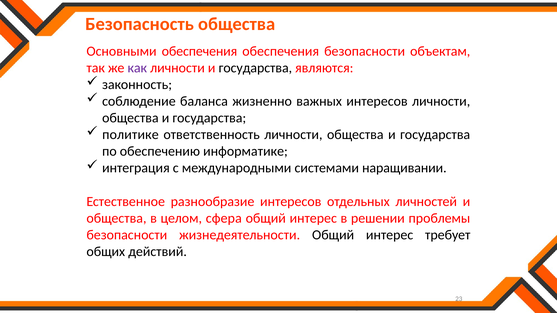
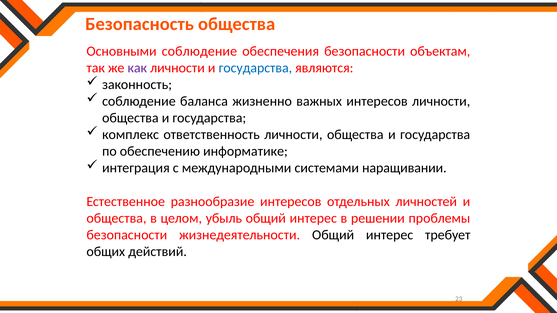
Основными обеспечения: обеспечения -> соблюдение (199, 51)
государства colour: black -> blue (255, 68)
политике: политике -> комплекс (131, 135)
сфера: сфера -> убыль (224, 218)
